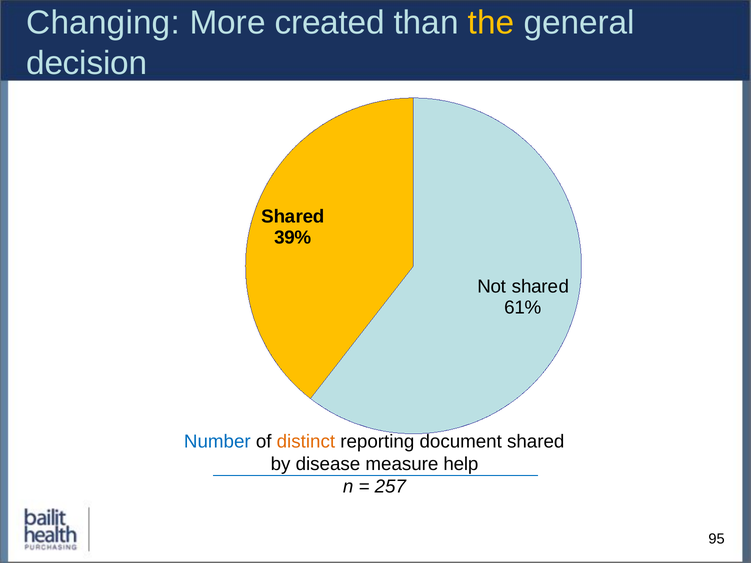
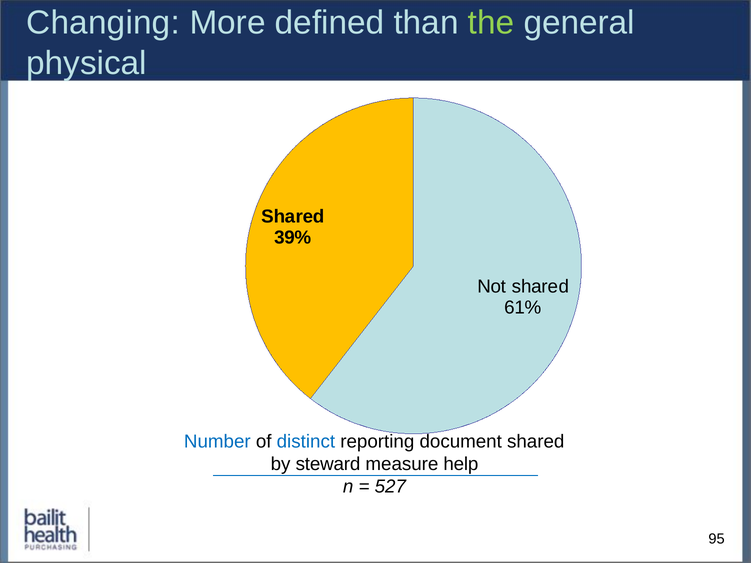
created: created -> defined (330, 23)
the colour: yellow -> light green (491, 23)
decision: decision -> physical (87, 63)
distinct colour: orange -> blue (306, 442)
disease: disease -> steward (328, 464)
257: 257 -> 527 (390, 487)
